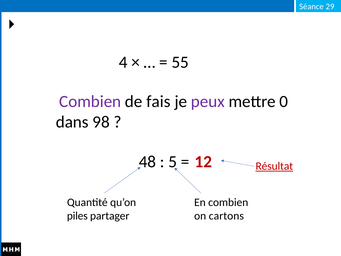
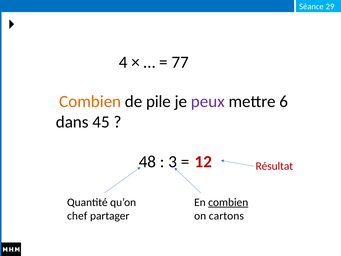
55: 55 -> 77 (180, 62)
Combien colour: purple -> orange (90, 101)
fais: fais -> pile (159, 101)
0: 0 -> 6 (284, 101)
98: 98 -> 45 (101, 122)
5: 5 -> 3 (173, 161)
Résultat underline: present -> none (274, 166)
combien underline: none -> present (228, 202)
piles: piles -> chef (77, 216)
